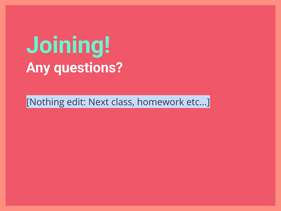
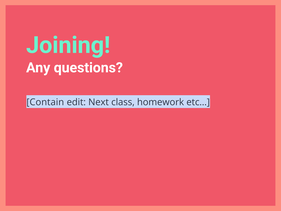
Nothing: Nothing -> Contain (45, 102)
